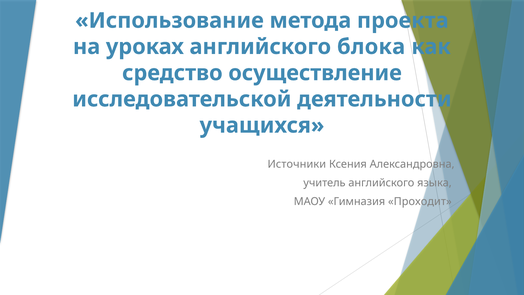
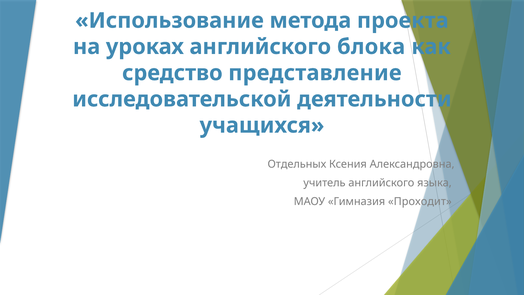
осуществление: осуществление -> представление (315, 73)
Источники: Источники -> Отдельных (297, 164)
